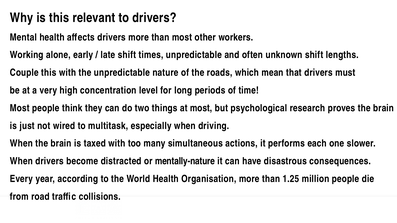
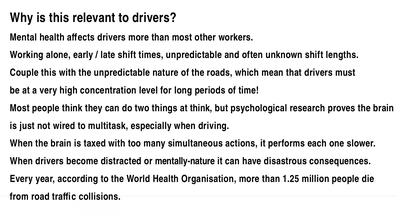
at most: most -> think (201, 108)
